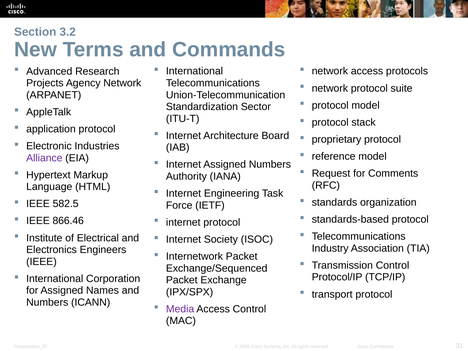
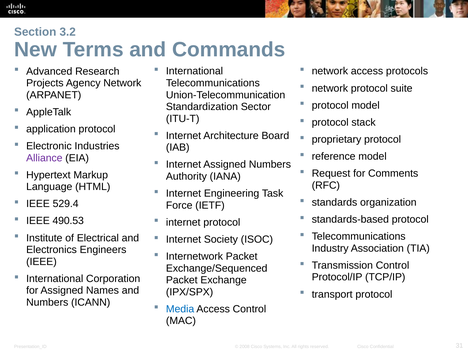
582.5: 582.5 -> 529.4 (66, 204)
866.46: 866.46 -> 490.53 (68, 221)
Media colour: purple -> blue (180, 309)
